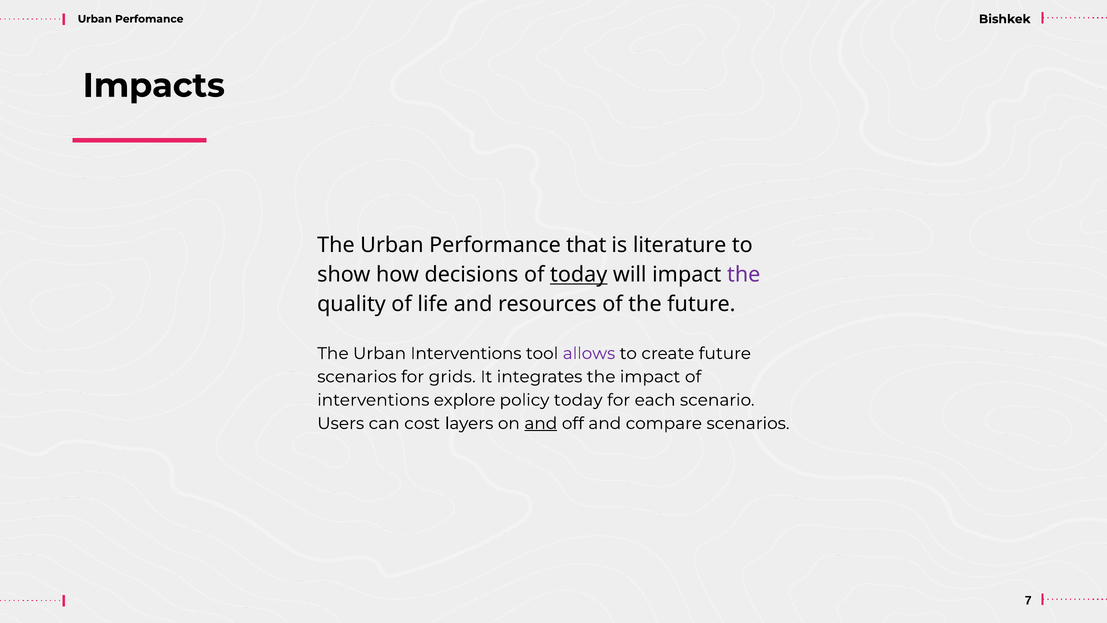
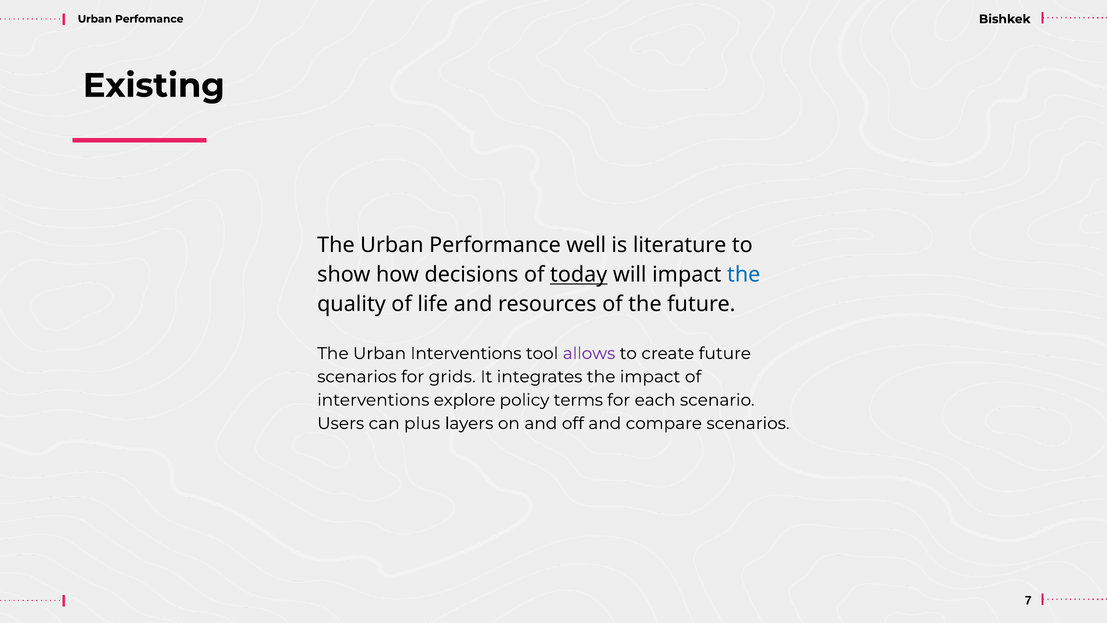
Impacts: Impacts -> Existing (154, 86)
that: that -> well (586, 245)
the colour: purple -> blue (744, 275)
policy today: today -> terms (578, 400)
cost: cost -> plus (422, 423)
and underline: present -> none (541, 423)
